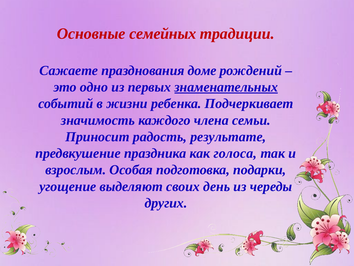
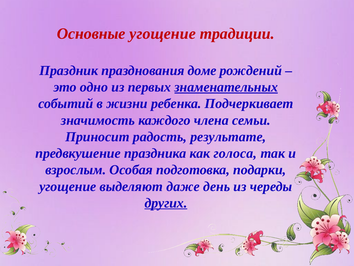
Основные семейных: семейных -> угощение (163, 34)
Сажаете: Сажаете -> Праздник (69, 70)
своих: своих -> даже (183, 186)
других underline: none -> present (166, 203)
